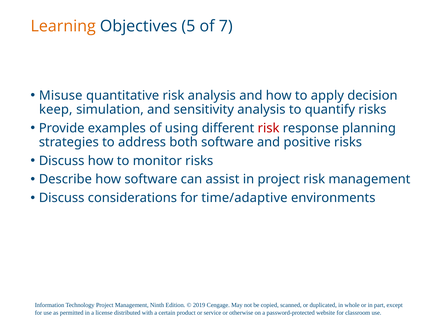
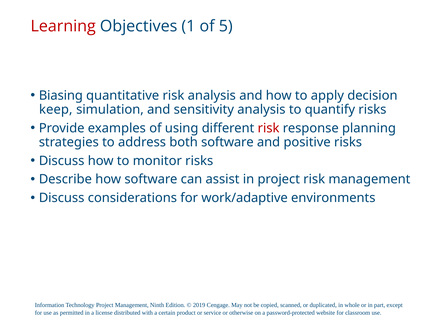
Learning colour: orange -> red (63, 26)
5: 5 -> 1 (188, 26)
7: 7 -> 5 (226, 26)
Misuse: Misuse -> Biasing (61, 96)
time/adaptive: time/adaptive -> work/adaptive (245, 198)
